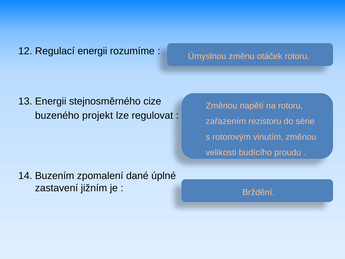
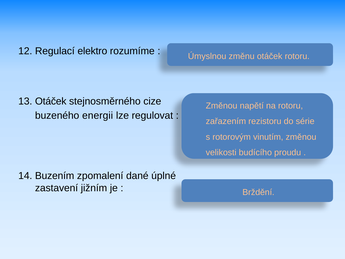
Regulací energii: energii -> elektro (92, 51)
13 Energii: Energii -> Otáček (51, 101)
projekt: projekt -> energii (98, 115)
